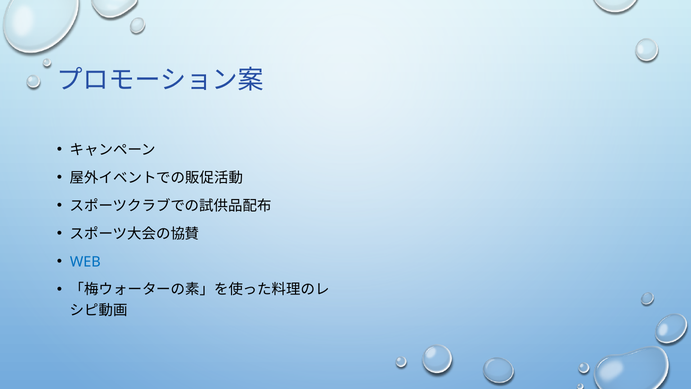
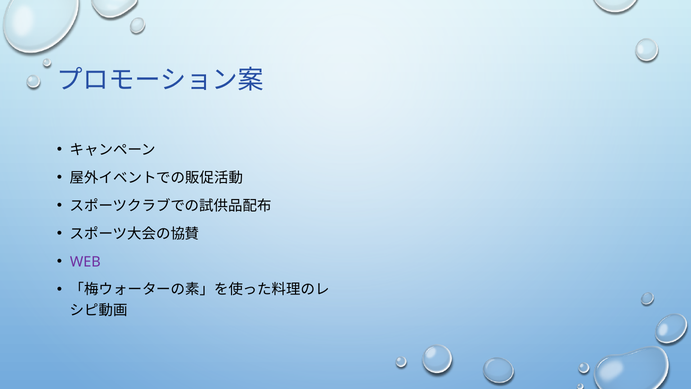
WEB colour: blue -> purple (85, 262)
